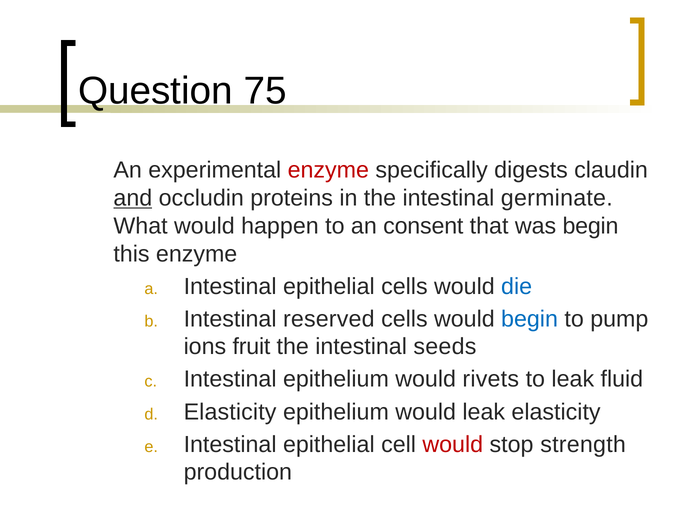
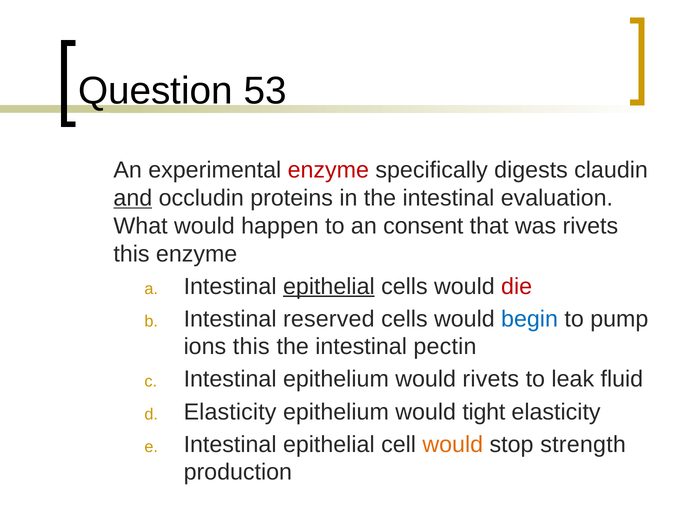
75: 75 -> 53 (265, 91)
germinate: germinate -> evaluation (557, 198)
was begin: begin -> rivets (590, 226)
epithelial underline: none -> present (329, 286)
die colour: blue -> red (517, 286)
ions fruit: fruit -> this (251, 347)
seeds: seeds -> pectin (445, 347)
would leak: leak -> tight (484, 412)
would colour: red -> orange (453, 444)
